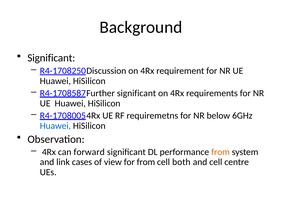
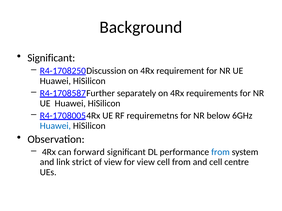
significant: significant -> separately (137, 93)
from colour: orange -> blue (220, 152)
cases: cases -> strict (82, 162)
for from: from -> view (146, 162)
cell both: both -> from (181, 162)
